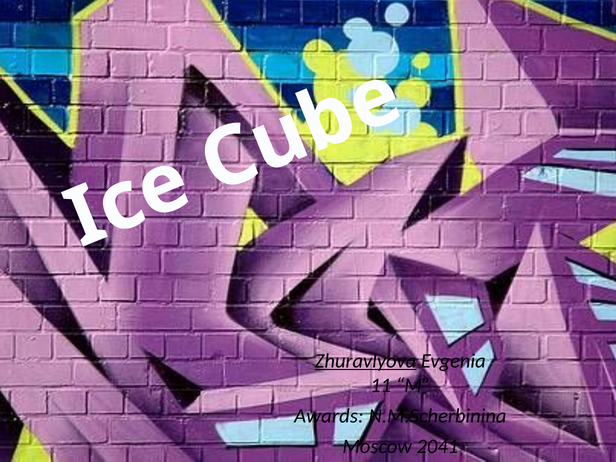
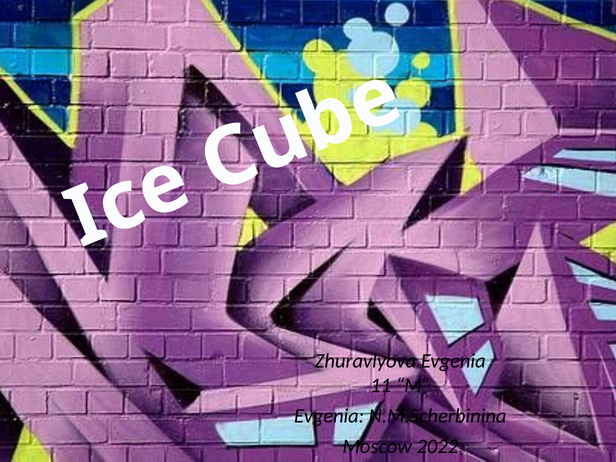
Zhuravlyova underline: present -> none (366, 361)
Awards: Awards -> Evgenia (329, 416)
2041: 2041 -> 2022 (437, 447)
